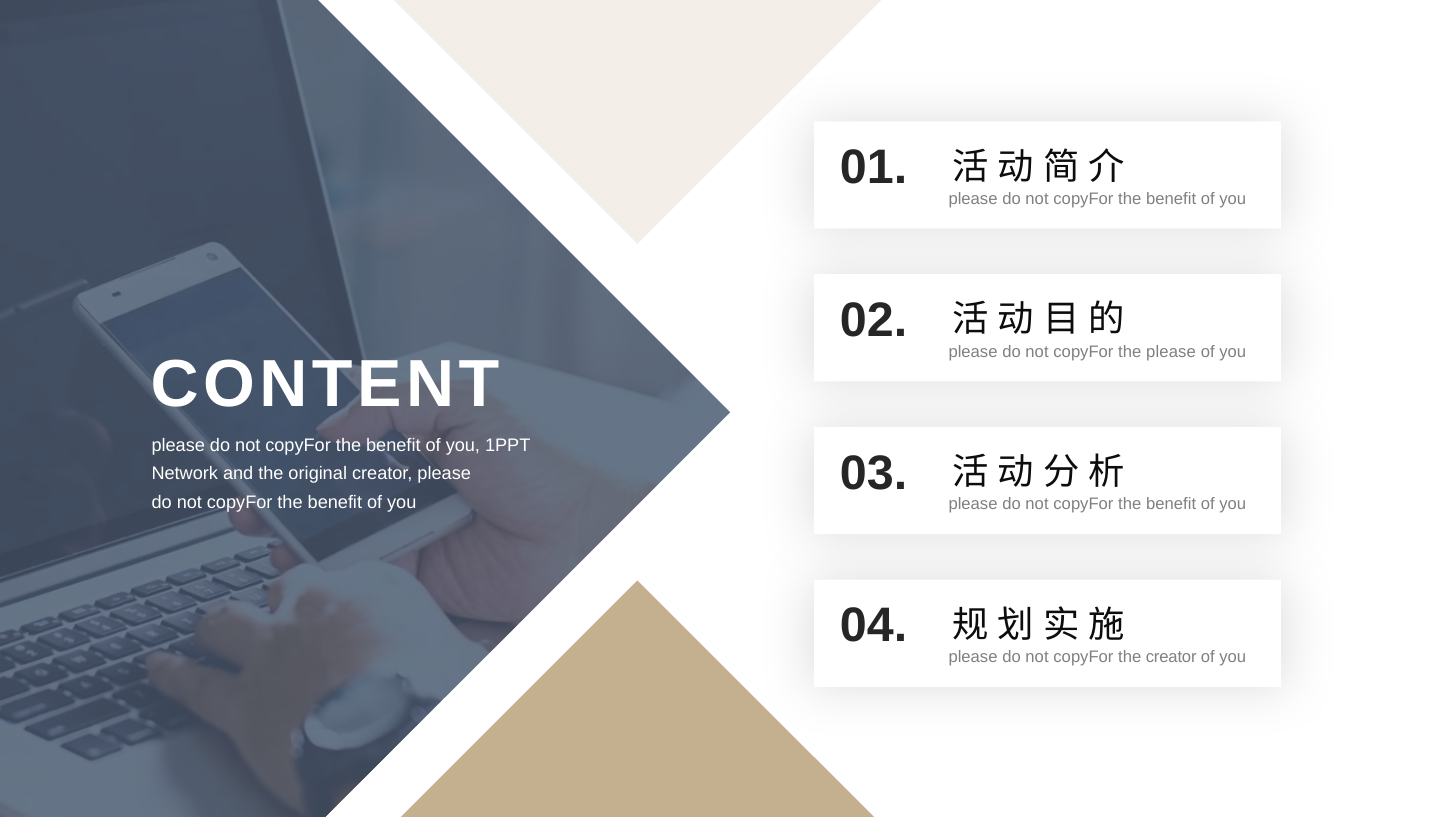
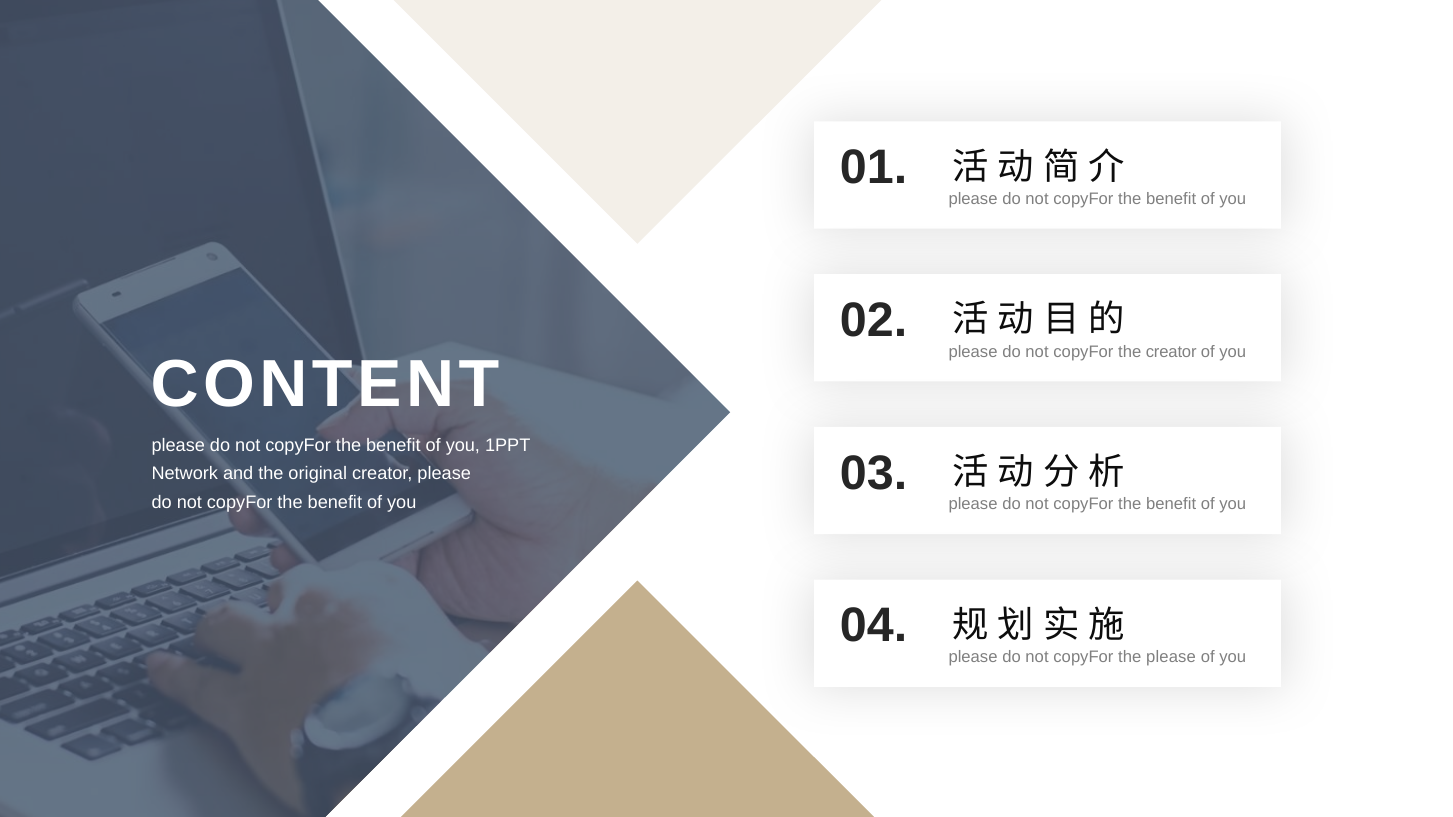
the please: please -> creator (1171, 352)
the creator: creator -> please (1171, 657)
